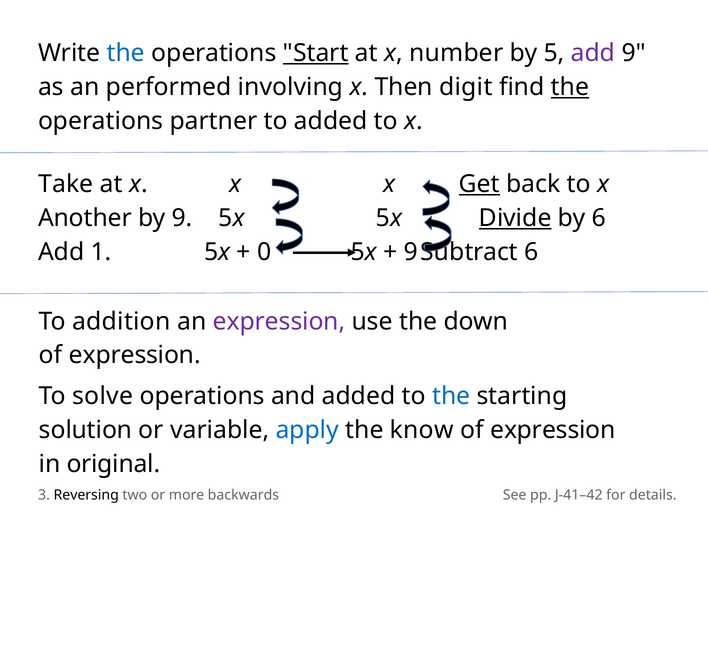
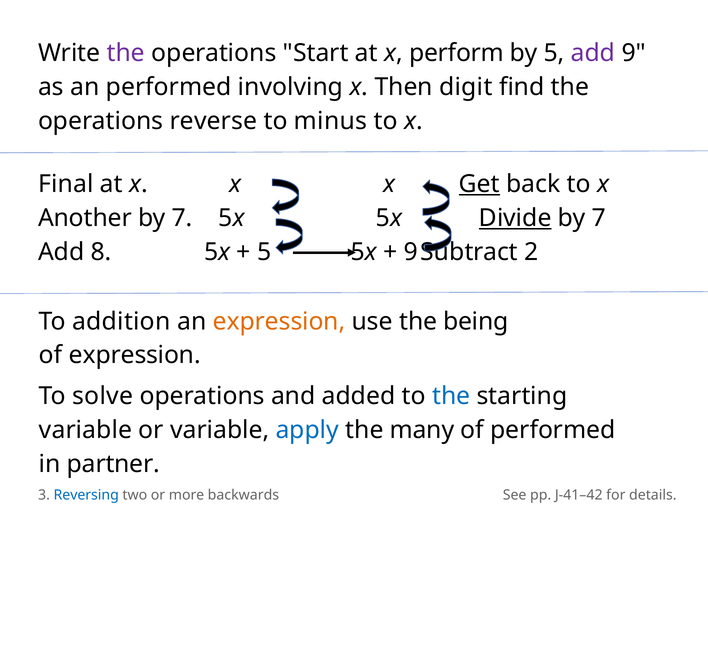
the colour: blue -> purple (126, 53)
Start underline: present -> none (316, 53)
number: number -> perform (457, 53)
the underline: present -> none (570, 87)
partner: partner -> reverse (213, 121)
to added: added -> minus (331, 121)
Take: Take -> Final (66, 184)
9: 9 -> 7 (182, 218)
6: 6 -> 7 (599, 218)
1: 1 -> 8 (101, 252)
0: 0 -> 5 (264, 252)
6: 6 -> 2 (531, 252)
expression colour: purple -> orange (279, 321)
down: down -> being (476, 321)
solution: solution -> variable (85, 430)
know: know -> many (422, 430)
expression: expression -> performed (553, 430)
original: original -> partner (113, 464)
Reversing colour: black -> blue (86, 495)
